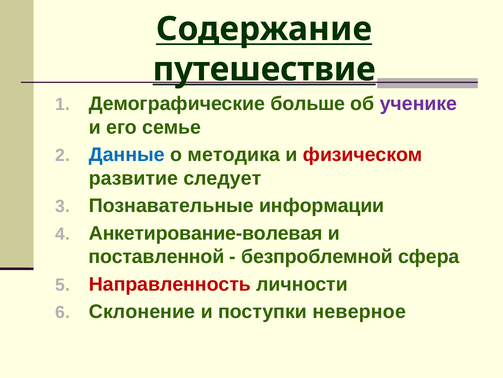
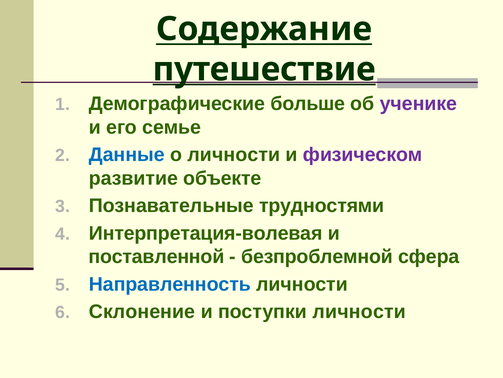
о методика: методика -> личности (234, 155)
физическом colour: red -> purple (363, 155)
следует: следует -> объекте (222, 178)
информации: информации -> трудностями (322, 205)
Анкетирование-волевая: Анкетирование-волевая -> Интерпретация-волевая (206, 233)
Направленность colour: red -> blue (170, 284)
поступки неверное: неверное -> личности (359, 311)
